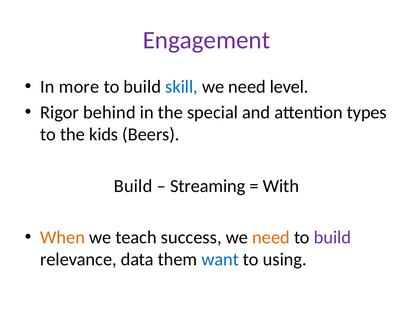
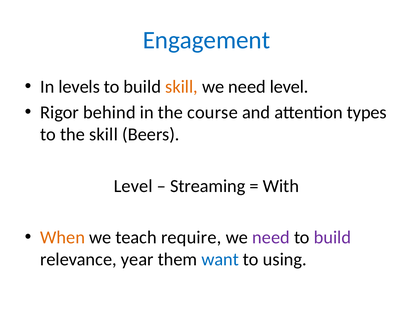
Engagement colour: purple -> blue (206, 40)
more: more -> levels (79, 87)
skill colour: blue -> orange (182, 87)
special: special -> course (212, 112)
the kids: kids -> skill (104, 134)
Build: Build -> Level (133, 186)
success: success -> require (191, 237)
need colour: orange -> purple (271, 237)
data: data -> year (137, 259)
